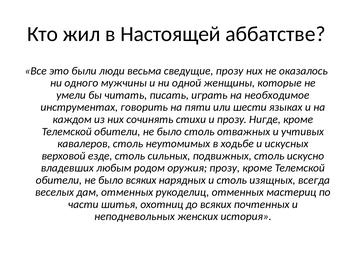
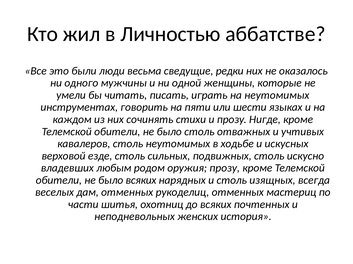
Настоящей: Настоящей -> Личностью (170, 34)
сведущие прозу: прозу -> редки (230, 71)
на необходимое: необходимое -> неутомимых (277, 95)
